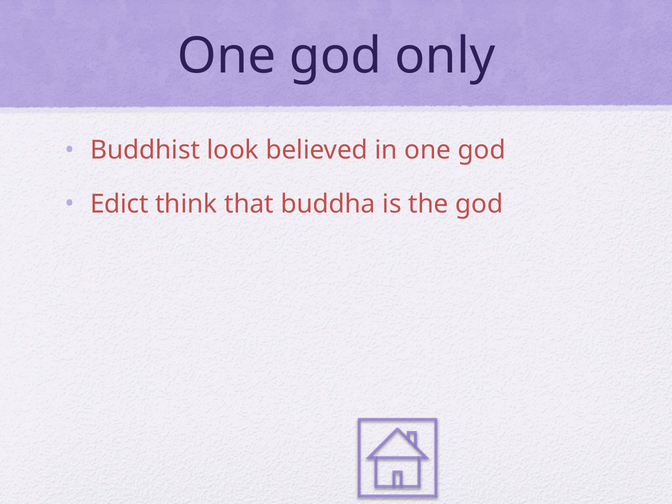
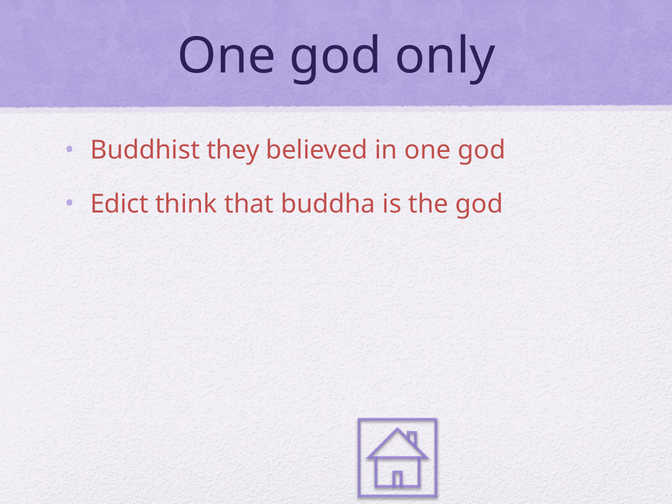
look: look -> they (233, 150)
